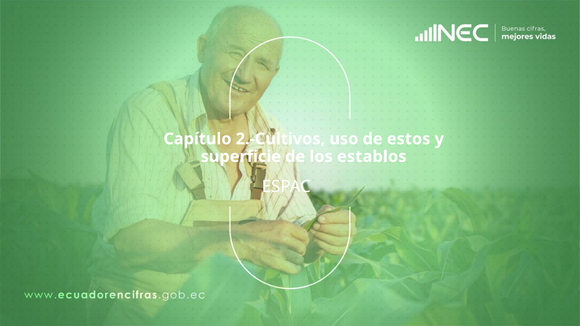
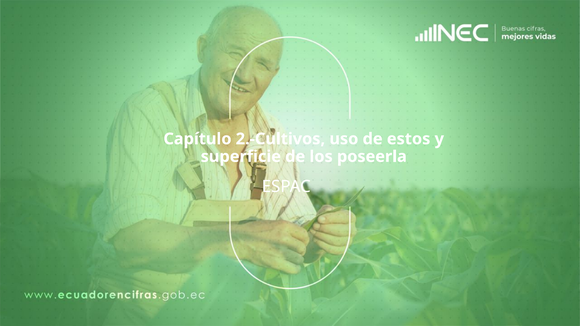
establos: establos -> poseerla (372, 157)
